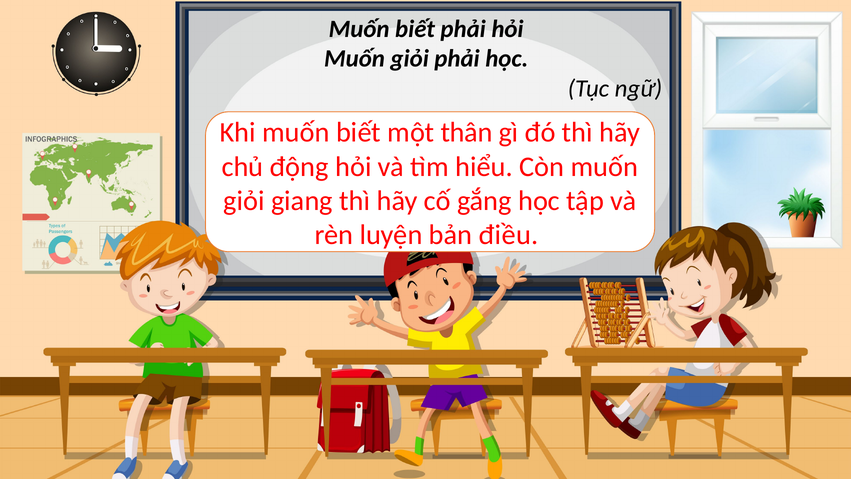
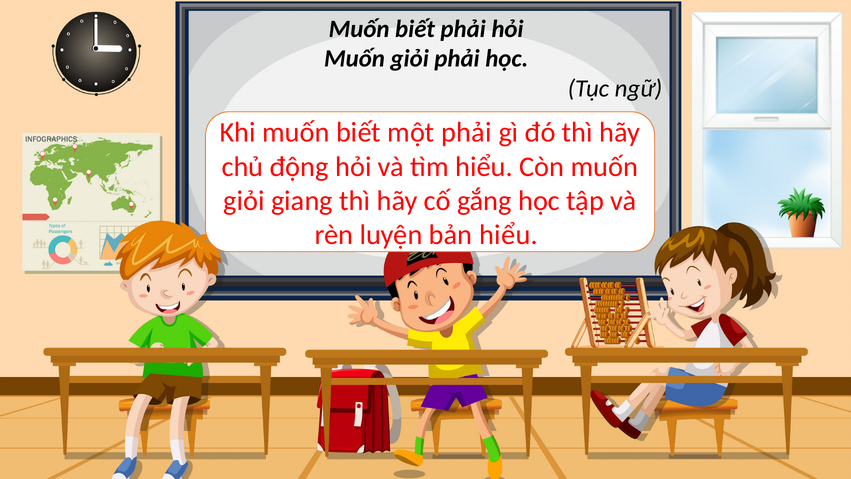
một thân: thân -> phải (466, 132)
bản điều: điều -> hiểu (509, 235)
